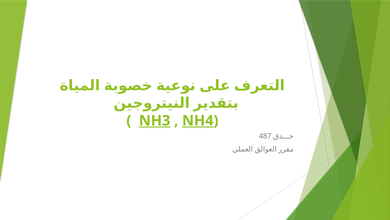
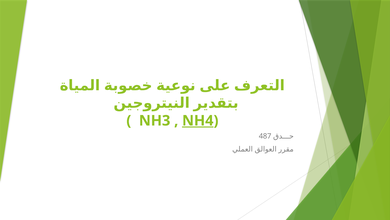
NH3 underline: present -> none (155, 120)
